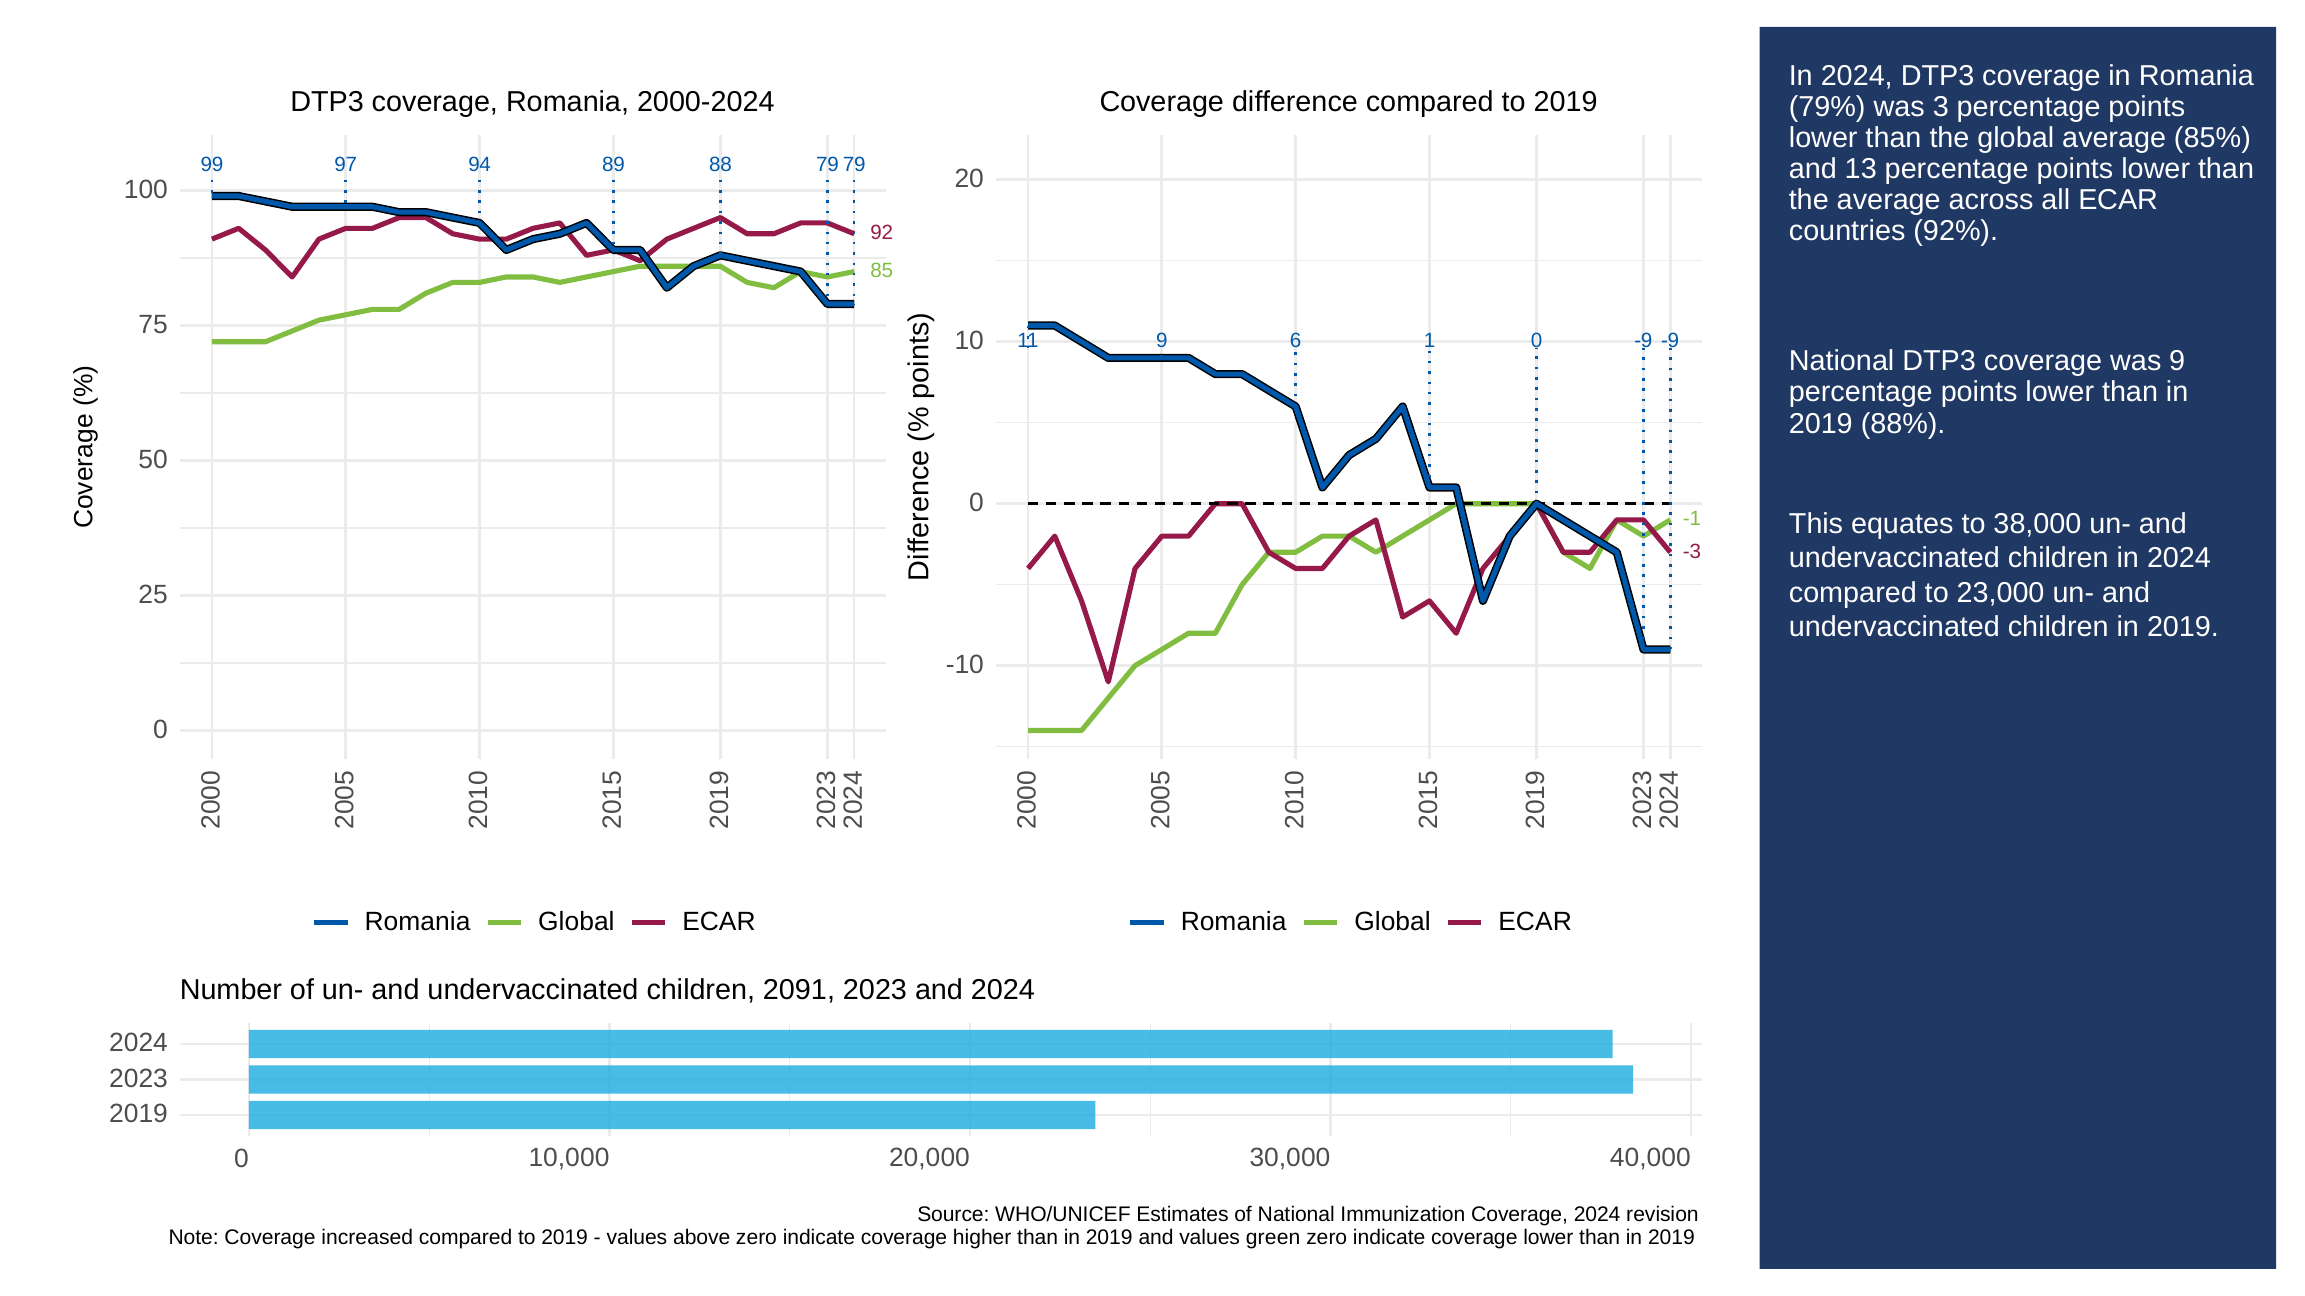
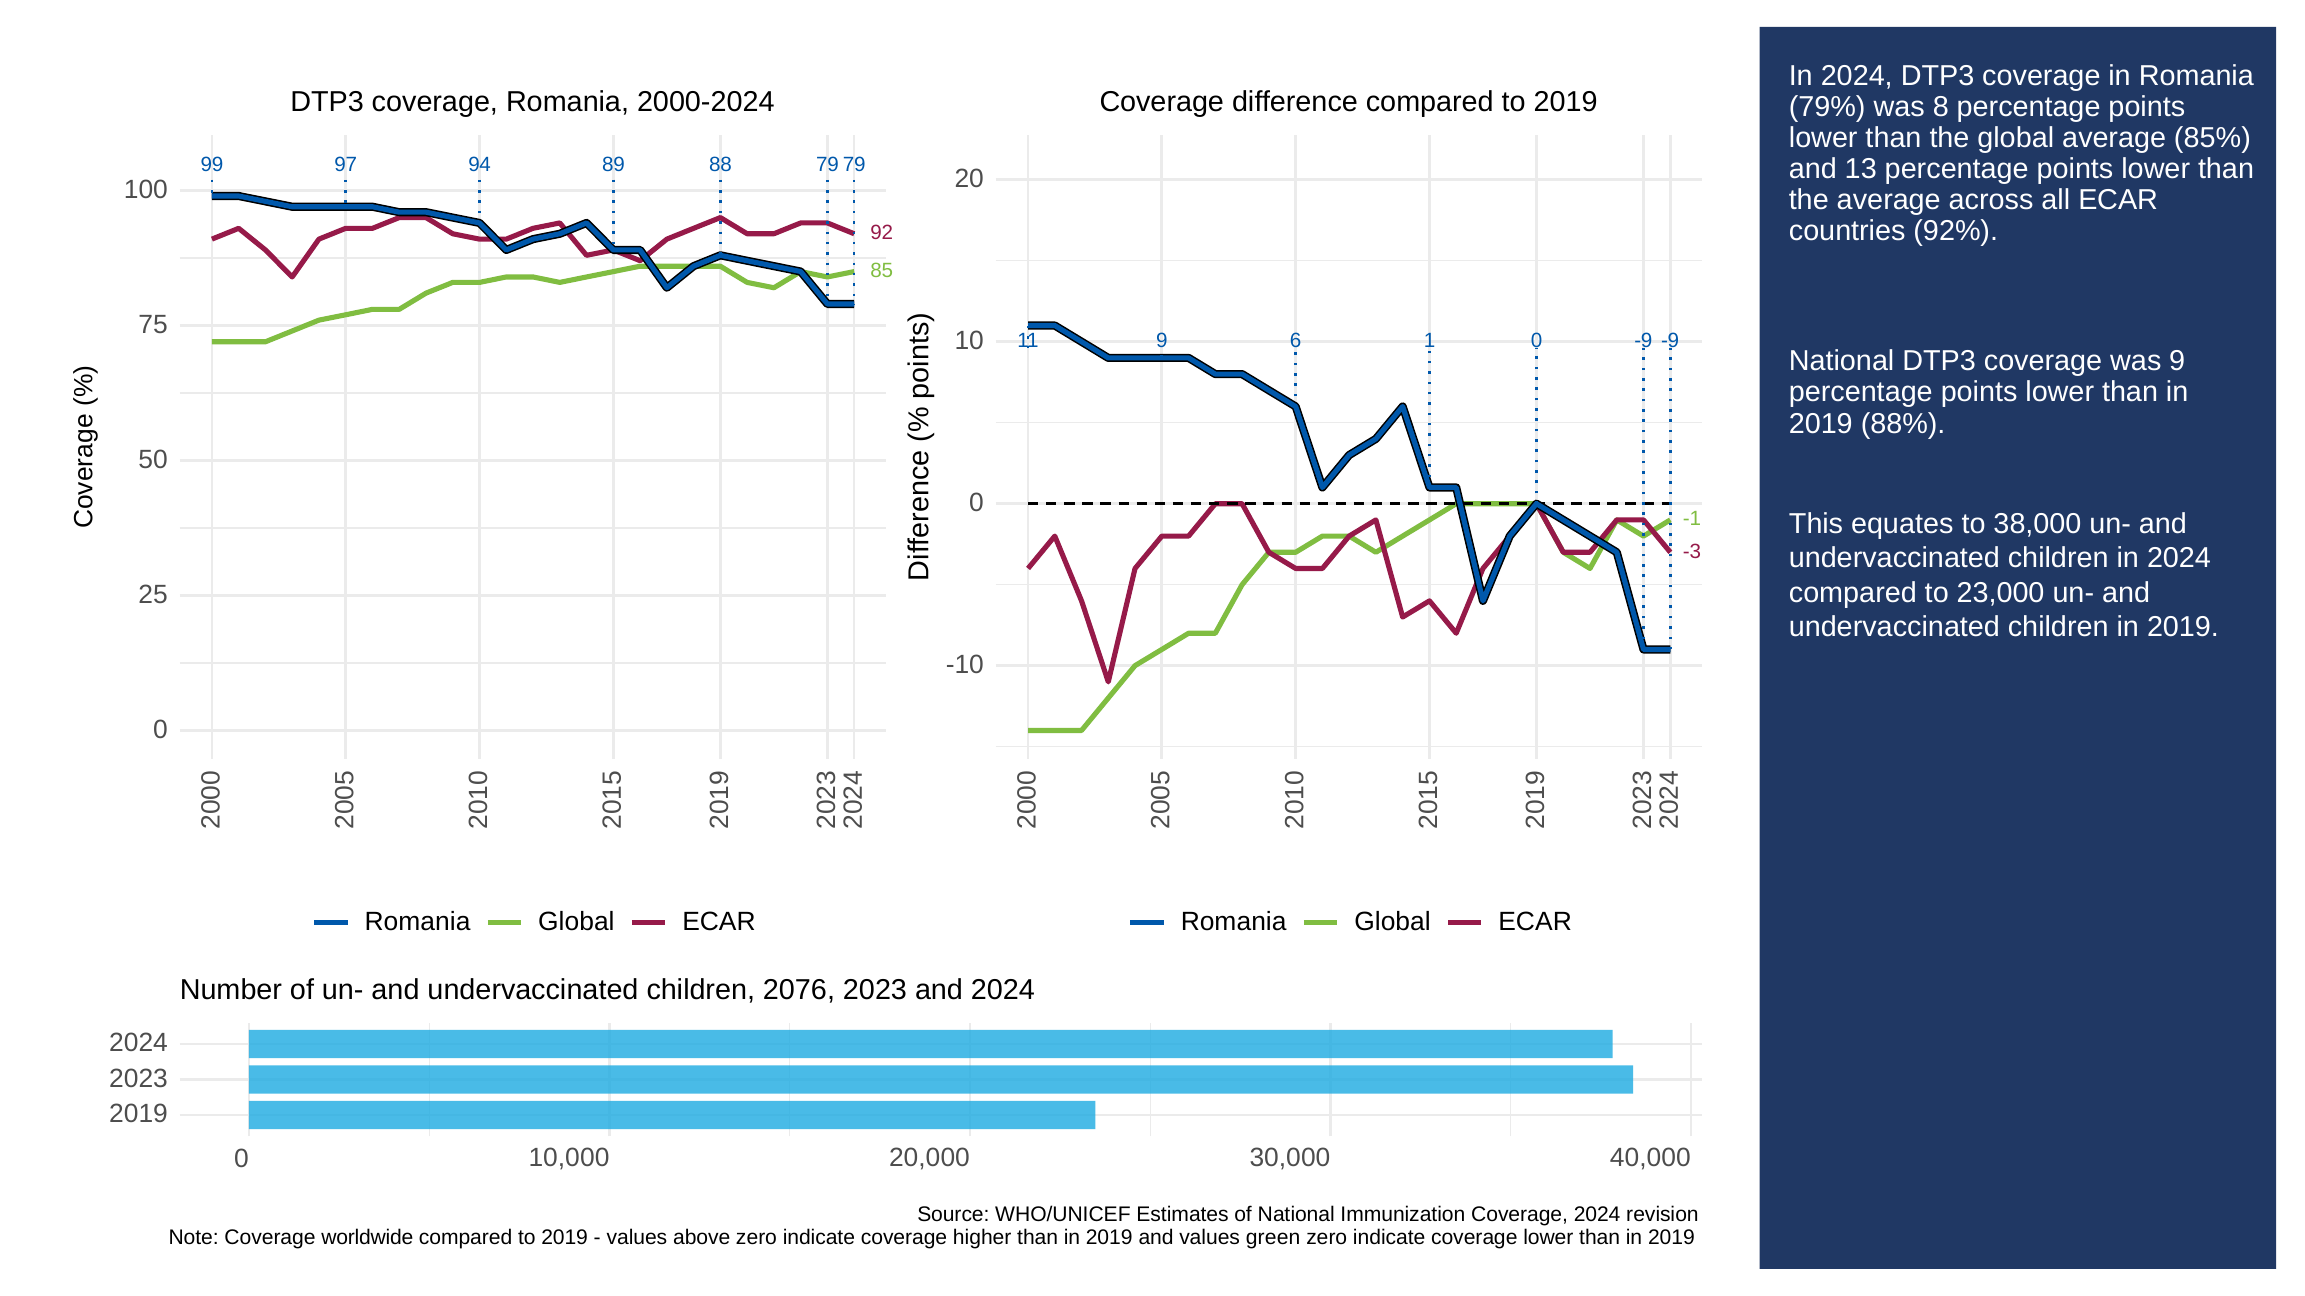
was 3: 3 -> 8 (1941, 107)
2091: 2091 -> 2076 (799, 991)
increased: increased -> worldwide (367, 1238)
